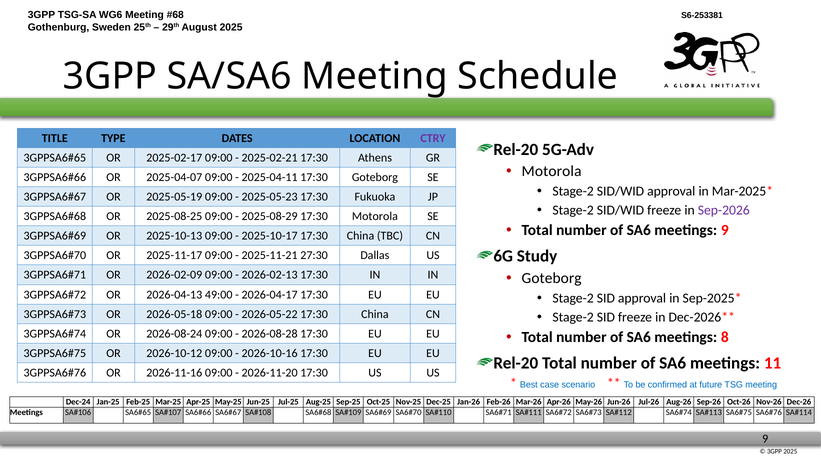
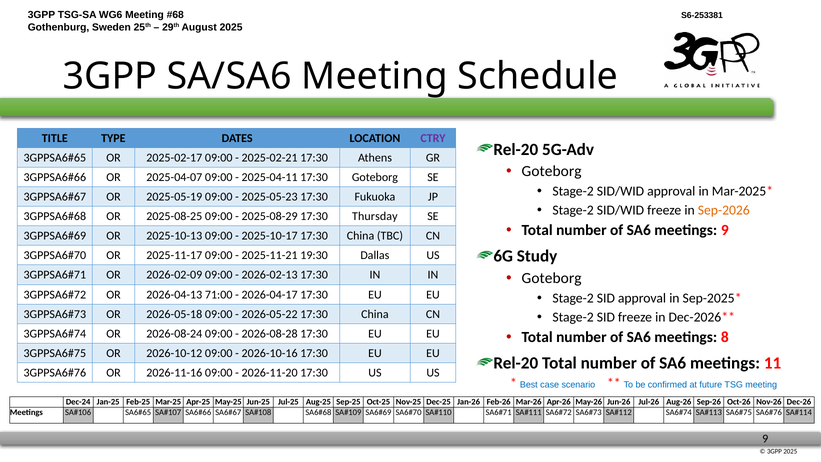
Motorola: Motorola -> Goteborg (552, 171)
Sep-2026 colour: purple -> orange (724, 210)
17:30 Motorola: Motorola -> Thursday (375, 216)
27:30: 27:30 -> 19:30 (314, 255)
49:00: 49:00 -> 71:00 (219, 294)
